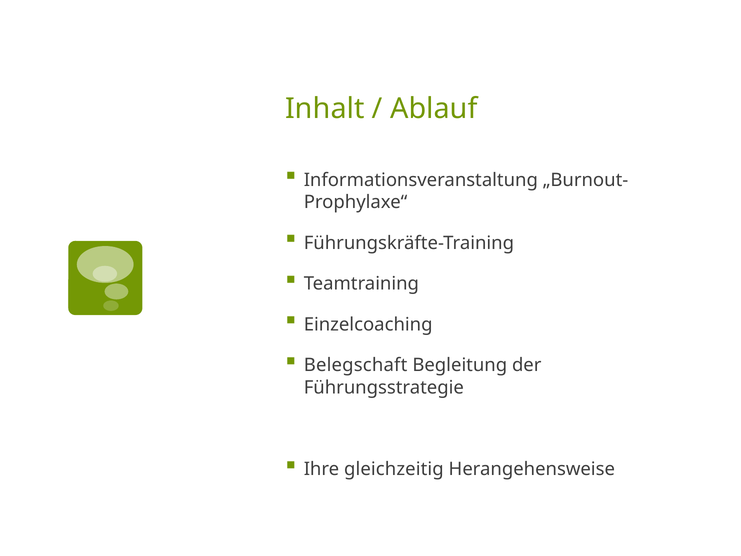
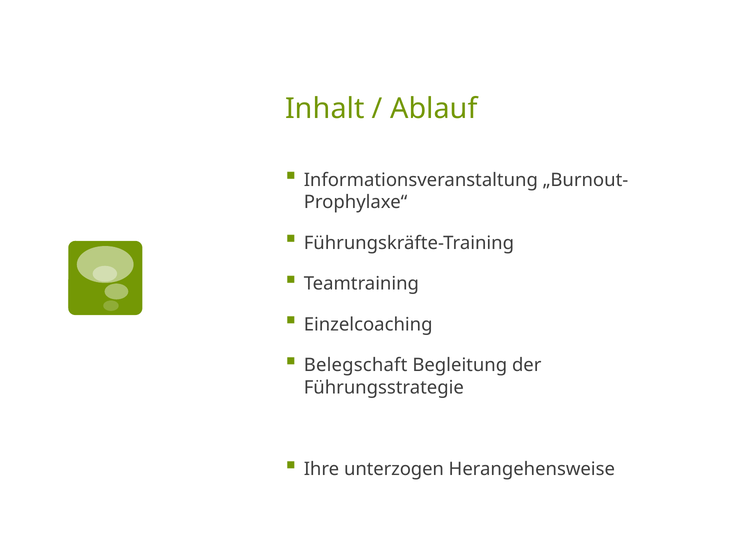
gleichzeitig: gleichzeitig -> unterzogen (394, 469)
